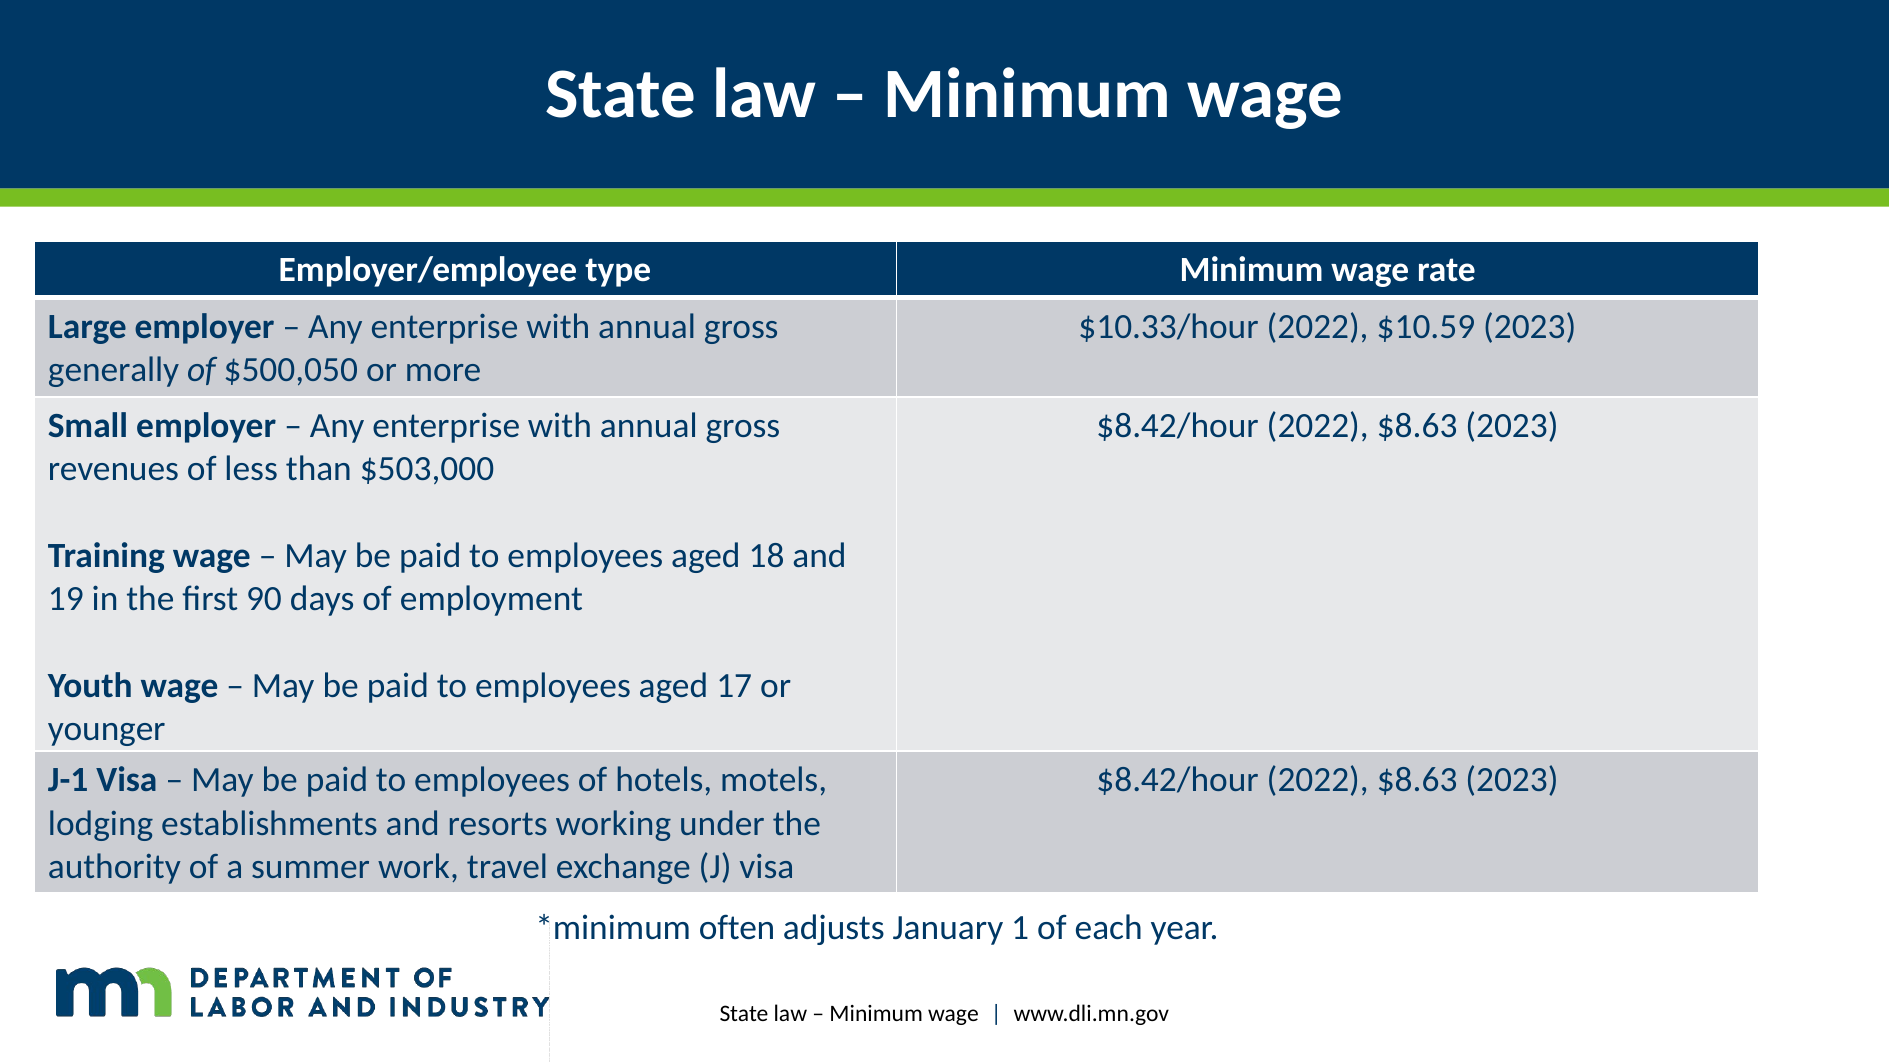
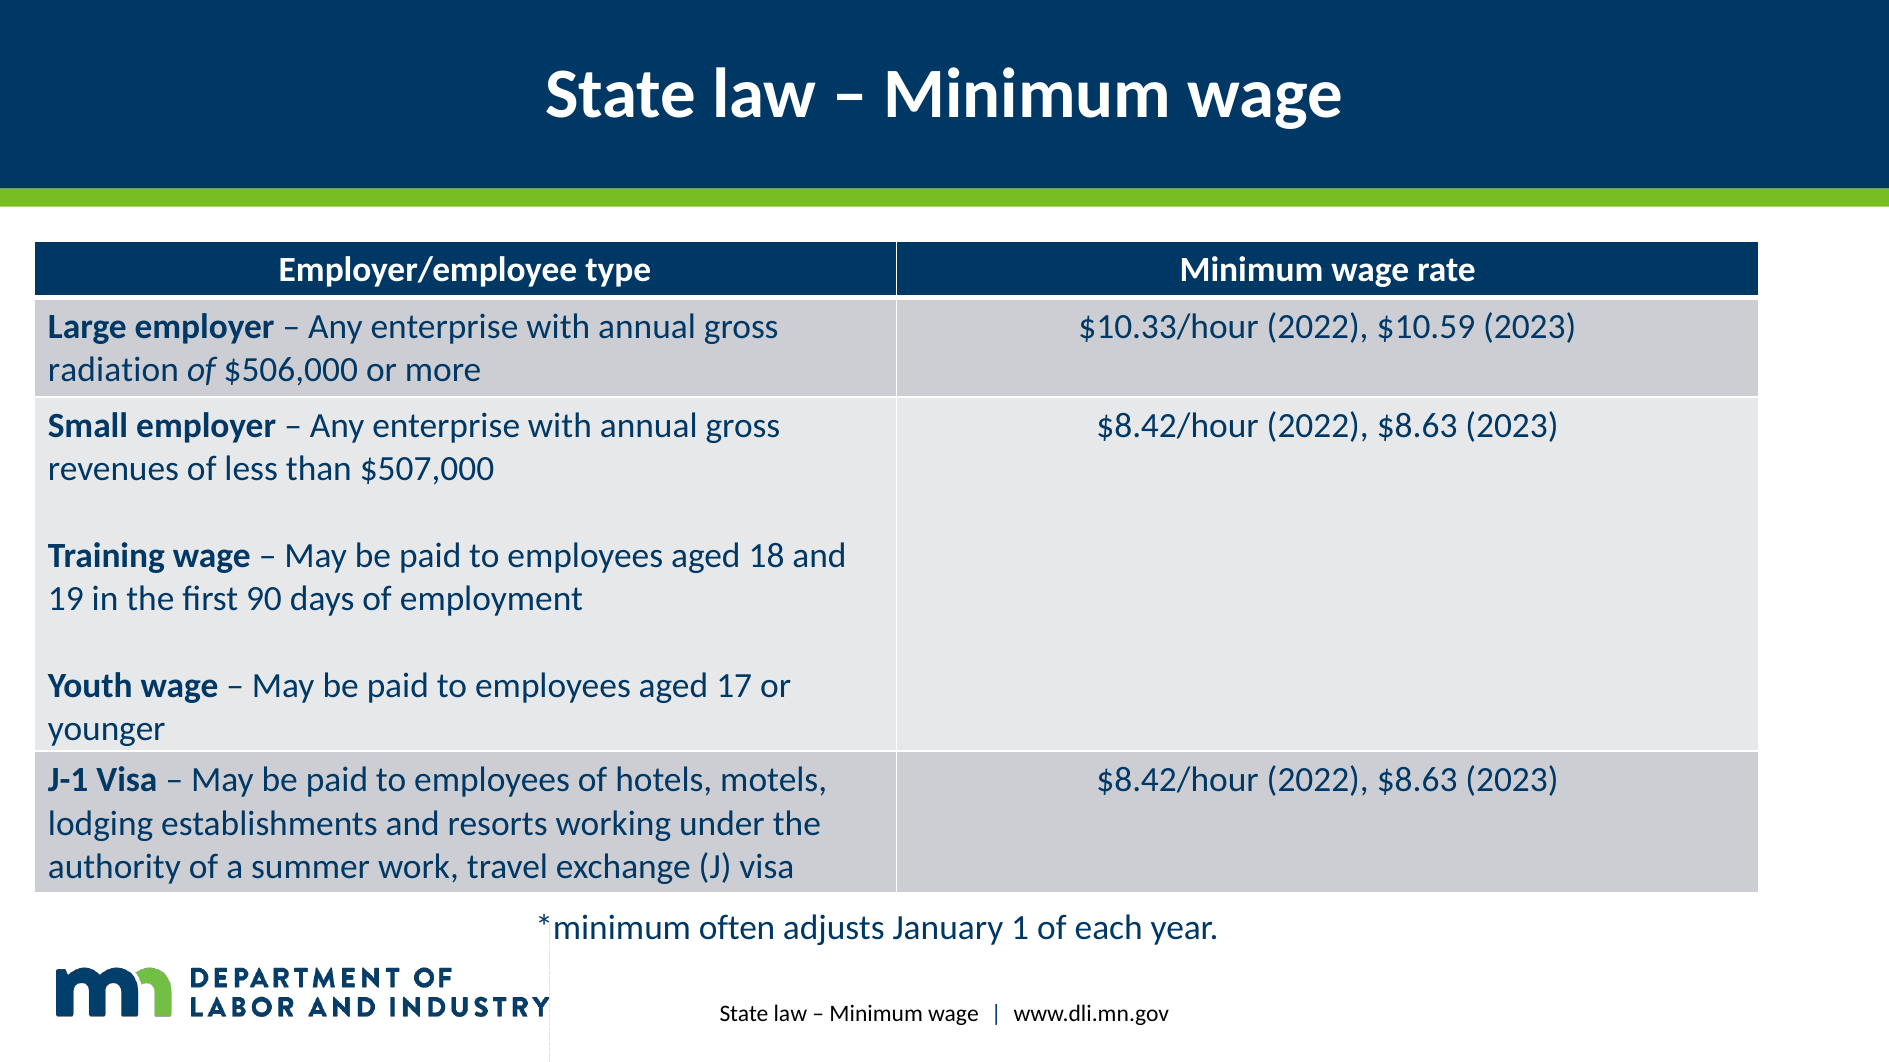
generally: generally -> radiation (113, 370)
$500,050: $500,050 -> $506,000 (291, 370)
$503,000: $503,000 -> $507,000 (427, 470)
